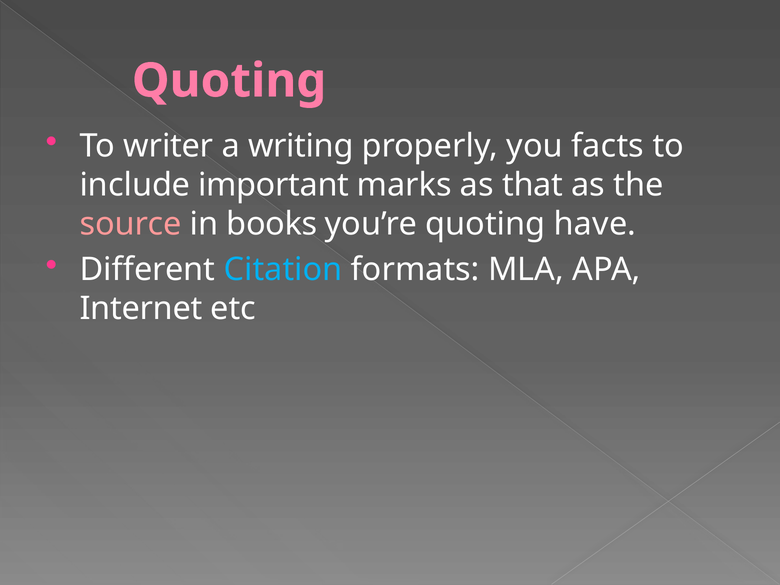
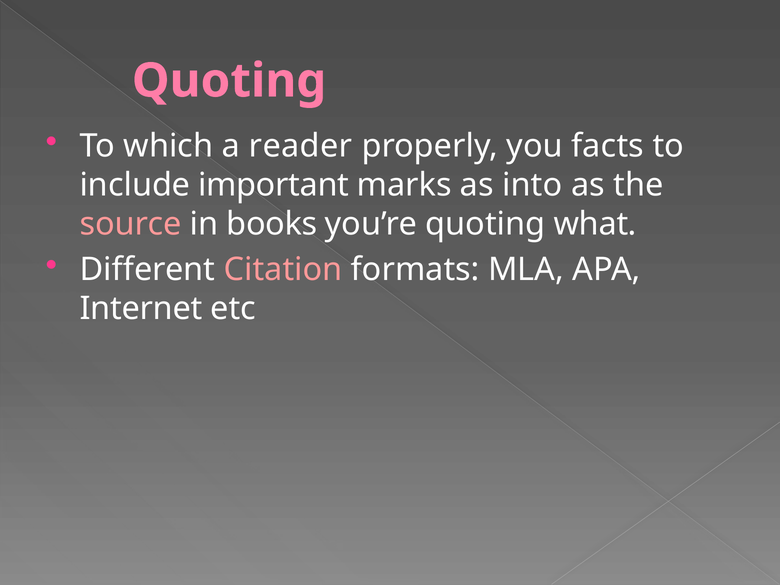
writer: writer -> which (168, 146)
writing: writing -> reader (301, 146)
that: that -> into (532, 185)
have: have -> what (595, 224)
Citation colour: light blue -> pink (283, 270)
